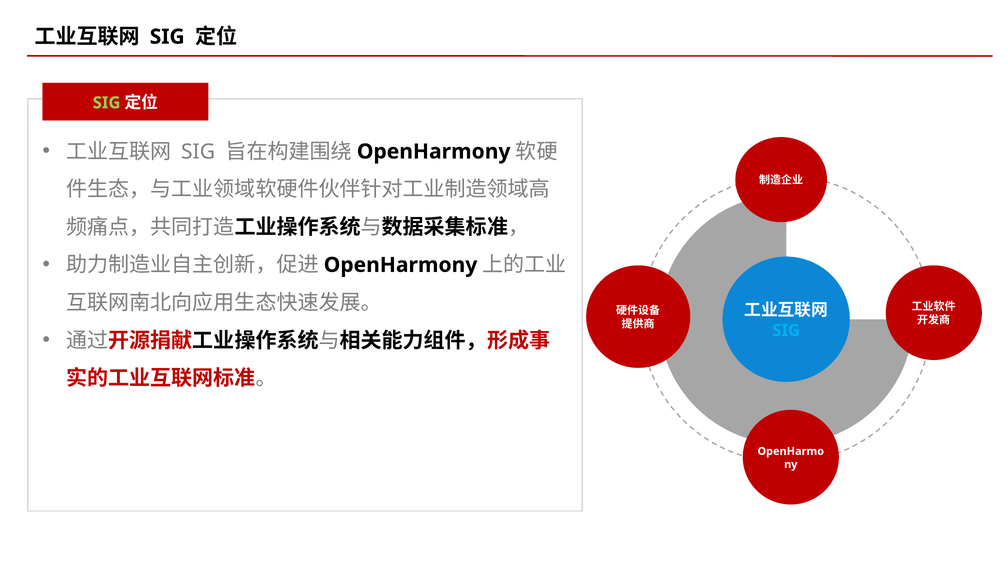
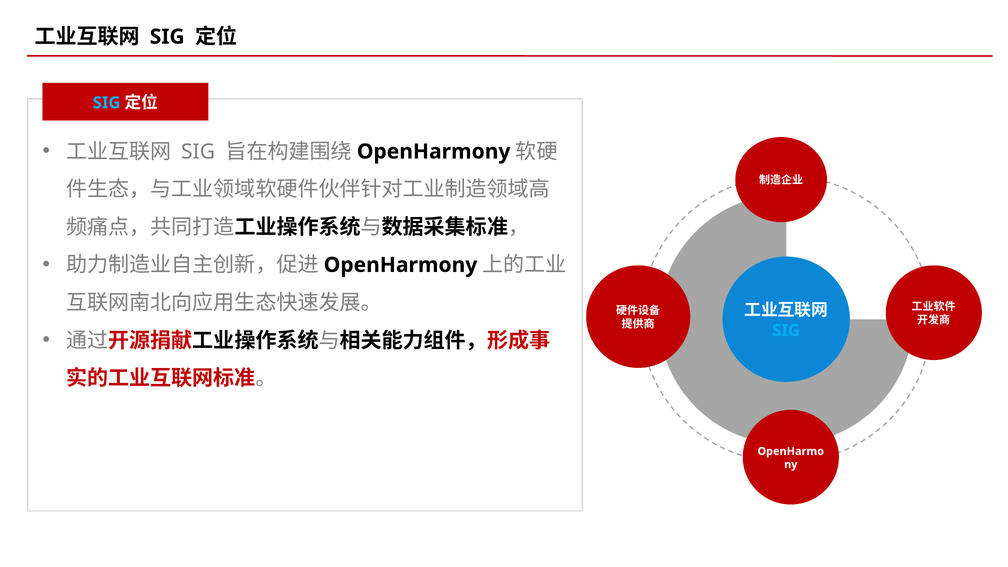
SIG colour: light green -> light blue (107, 103)
